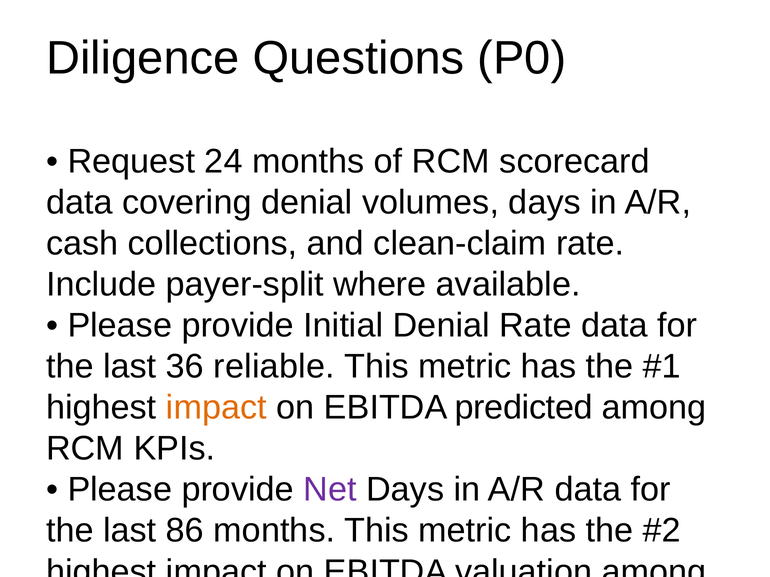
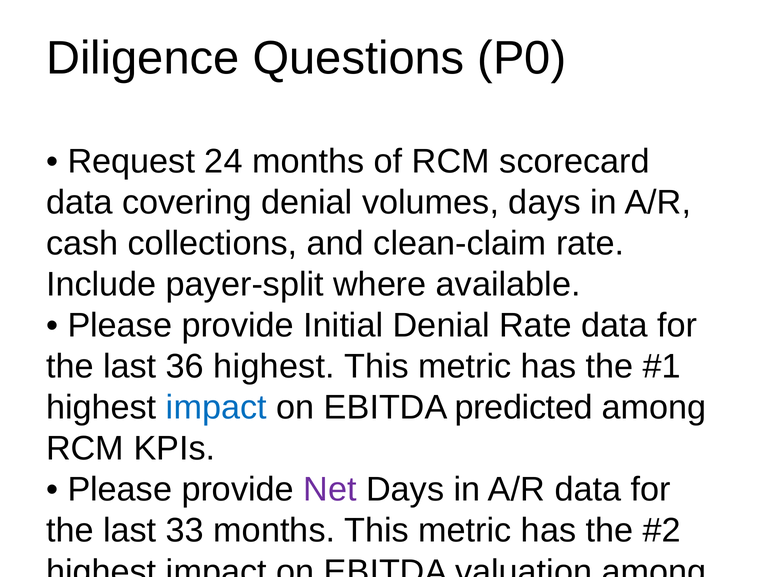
36 reliable: reliable -> highest (274, 367)
impact colour: orange -> blue (216, 408)
86: 86 -> 33 (185, 531)
